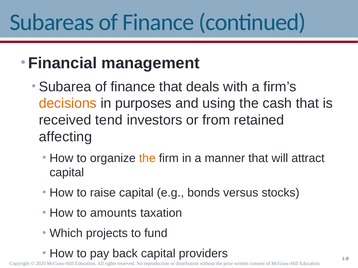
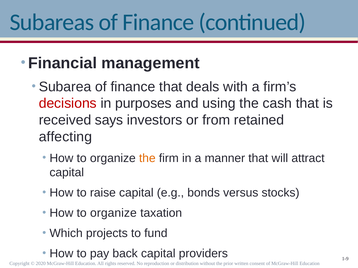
decisions colour: orange -> red (68, 104)
tend: tend -> says (109, 120)
amounts: amounts -> organize (113, 213)
